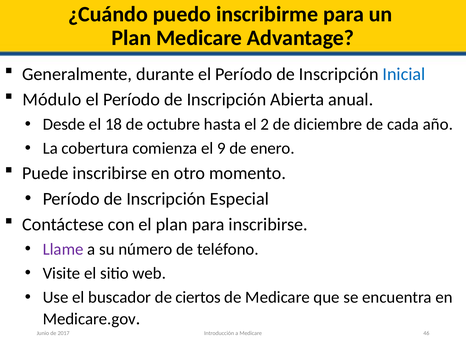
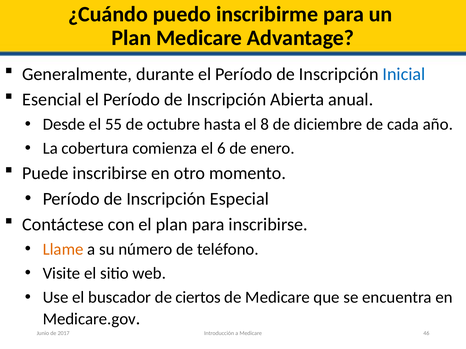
Módulo: Módulo -> Esencial (52, 100)
18: 18 -> 55 (114, 125)
2: 2 -> 8 (265, 125)
9: 9 -> 6 (221, 149)
Llame colour: purple -> orange (63, 250)
